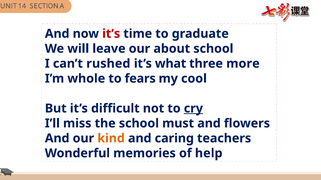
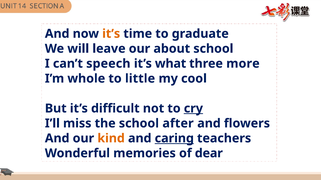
it’s colour: red -> orange (111, 34)
rushed: rushed -> speech (108, 64)
fears: fears -> little (140, 79)
must: must -> after (178, 124)
caring underline: none -> present (174, 139)
help: help -> dear (209, 154)
